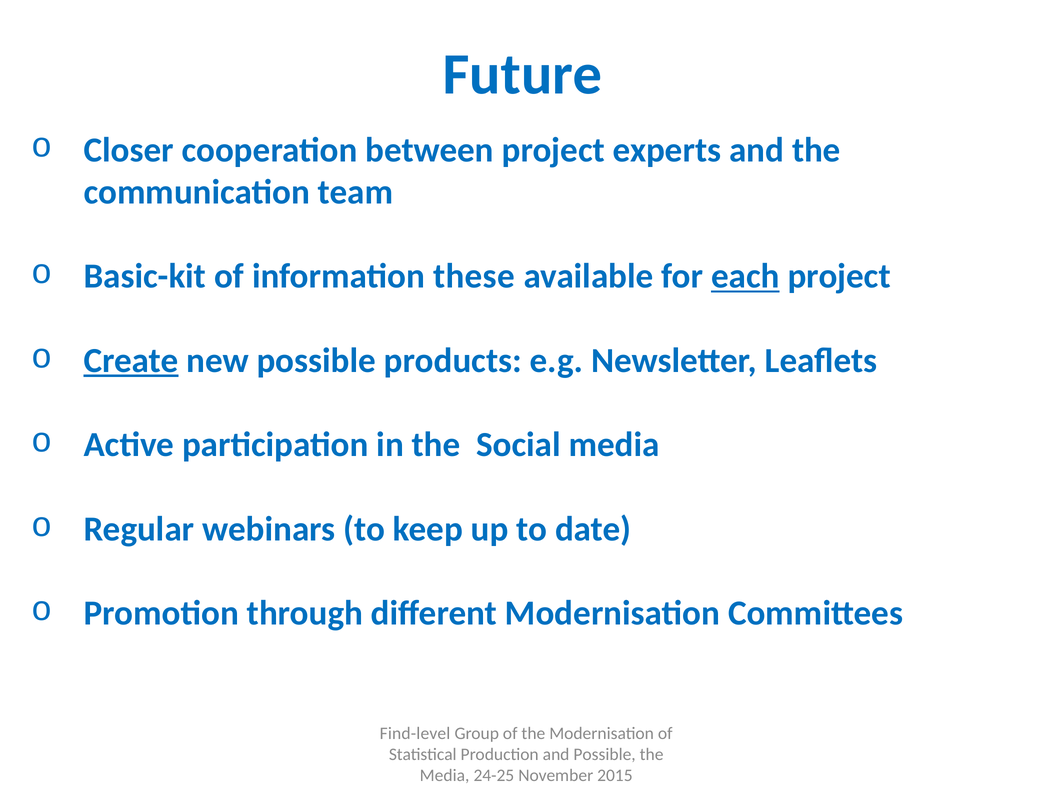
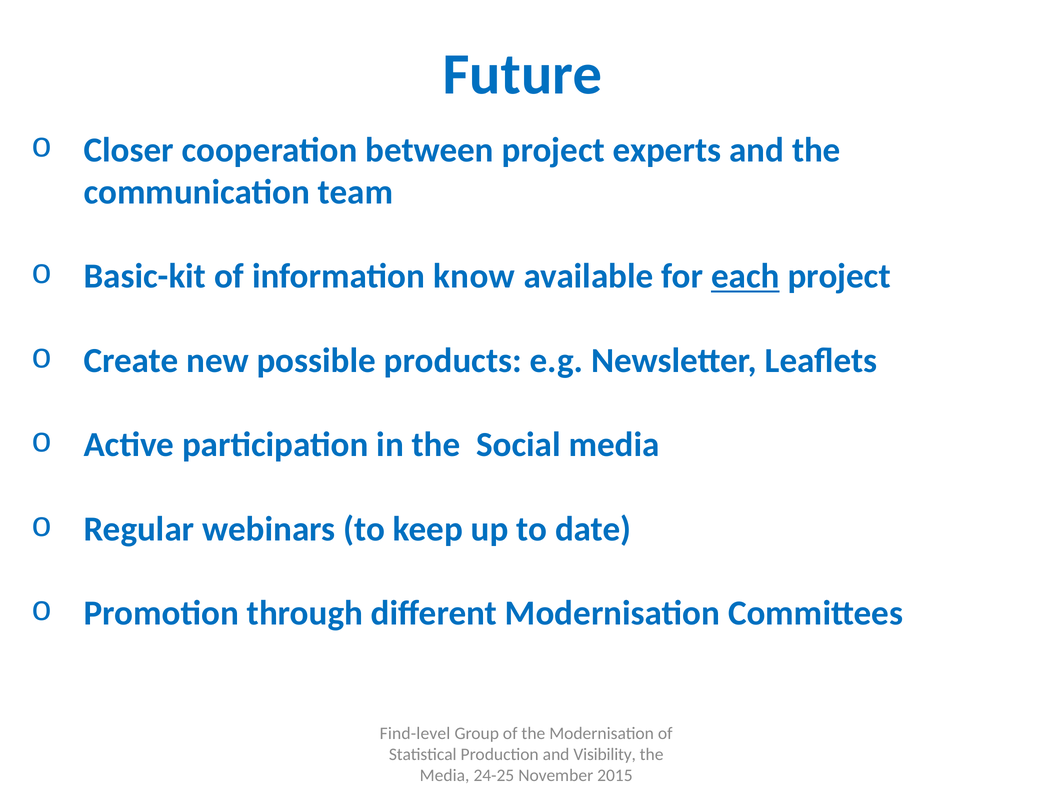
these: these -> know (474, 276)
Create underline: present -> none (131, 360)
and Possible: Possible -> Visibility (605, 754)
